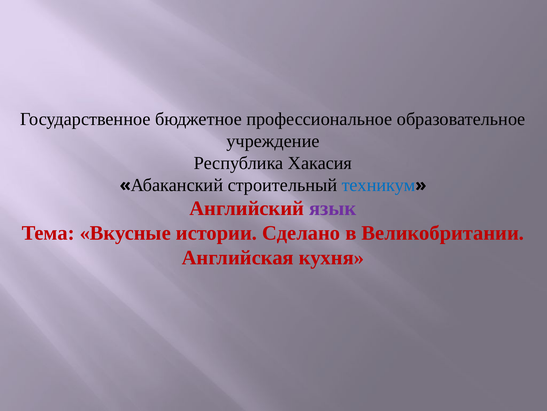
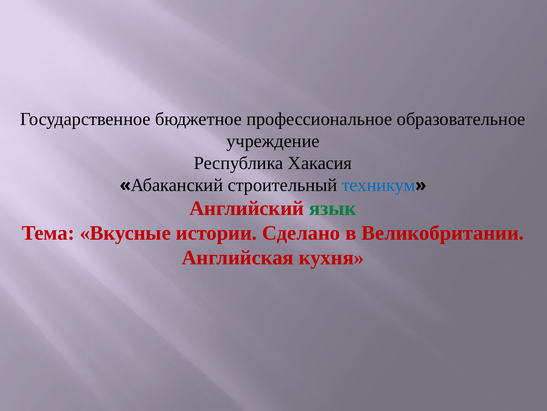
язык colour: purple -> green (333, 208)
